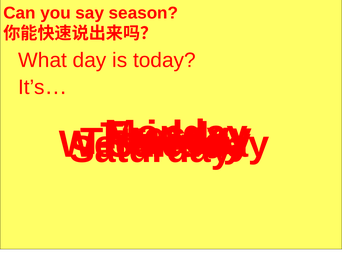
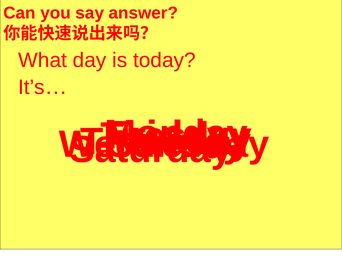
season: season -> answer (143, 13)
